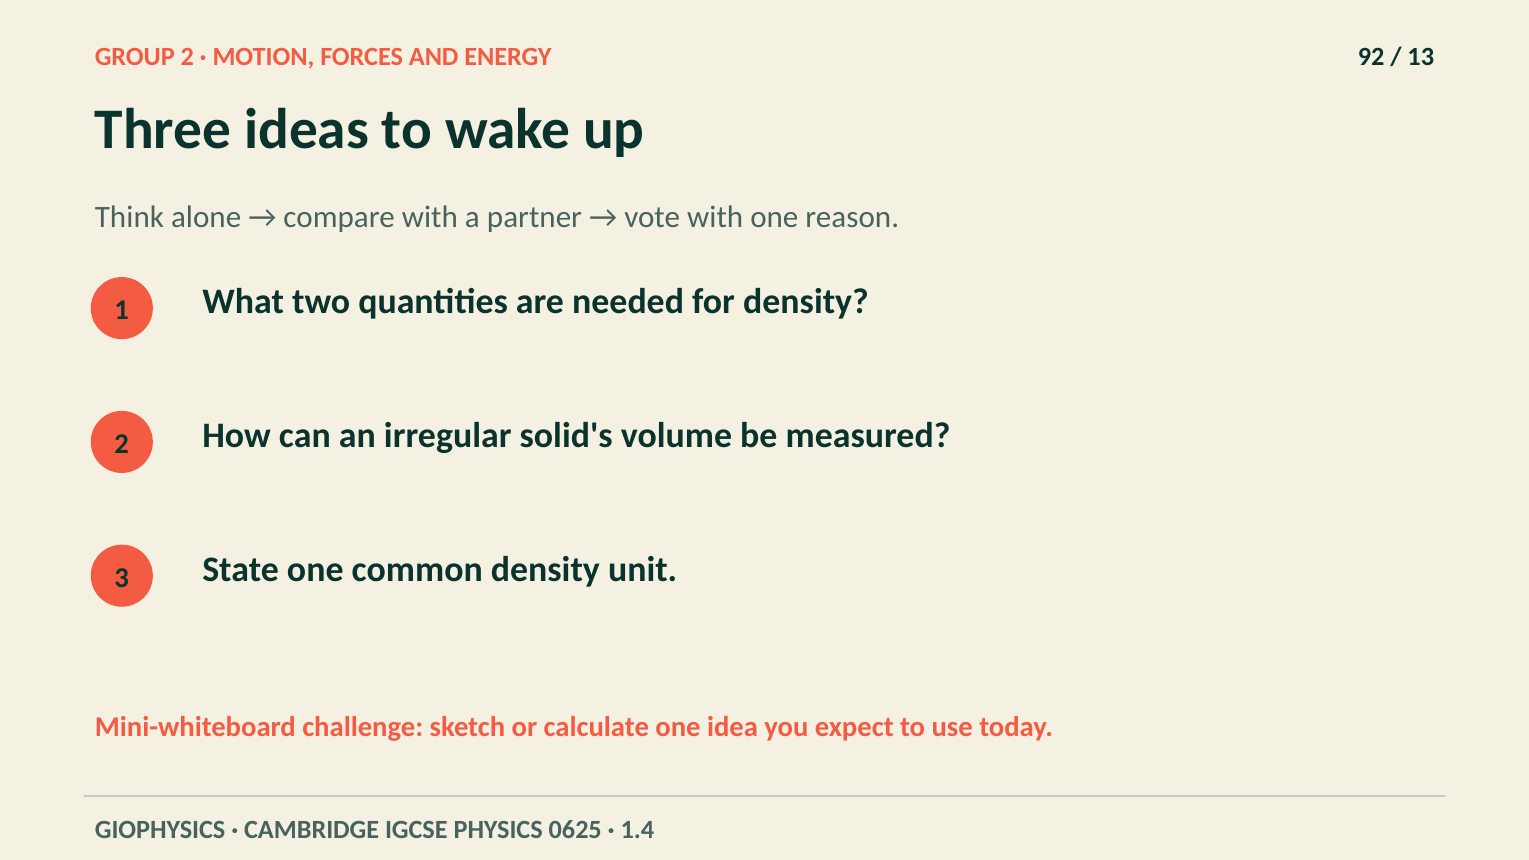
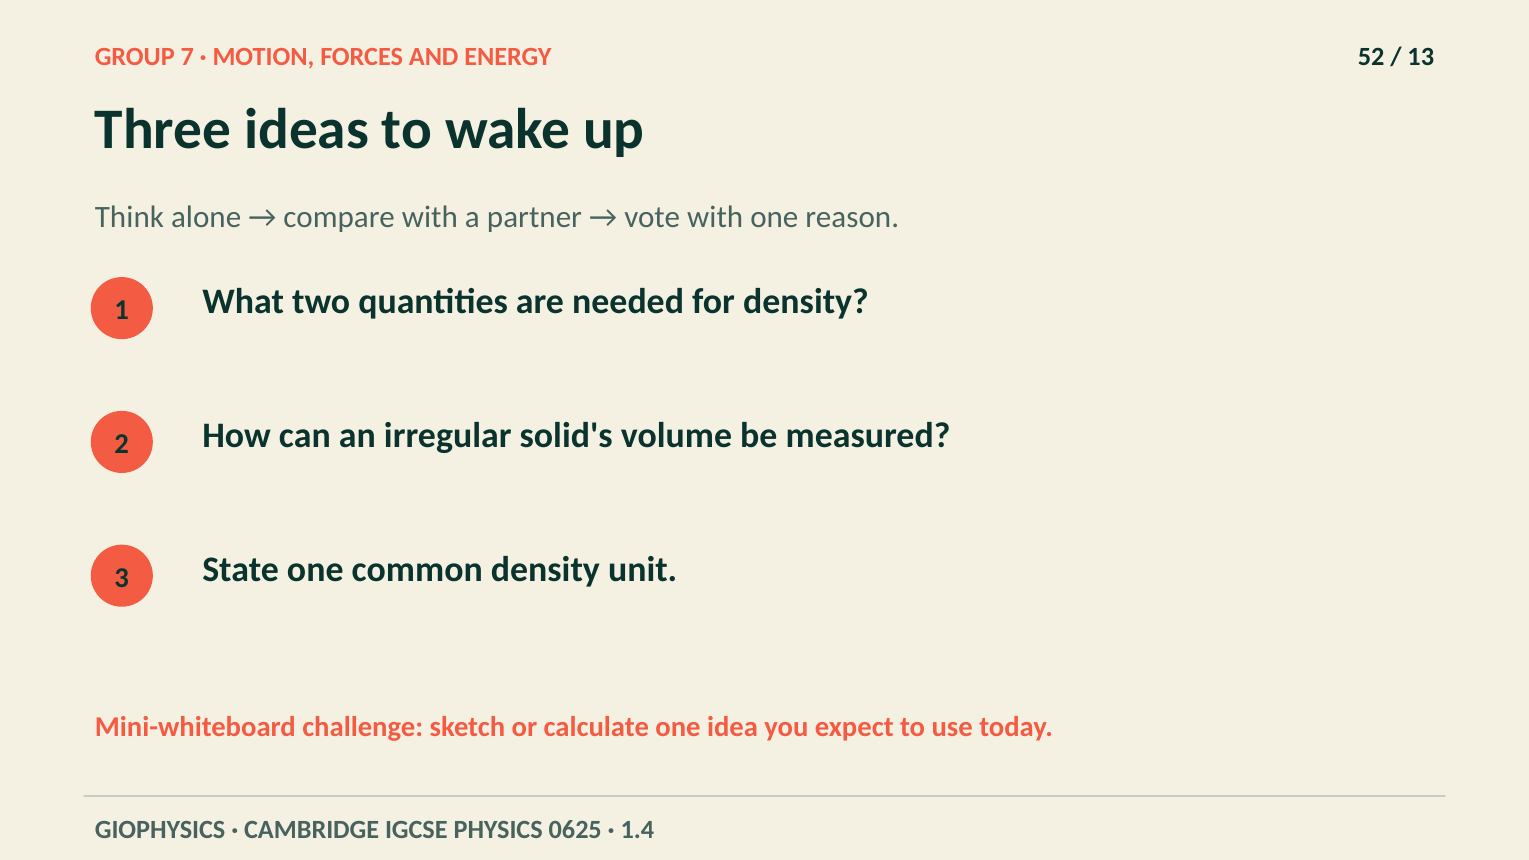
GROUP 2: 2 -> 7 (187, 57)
92: 92 -> 52 (1371, 57)
